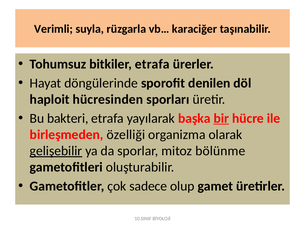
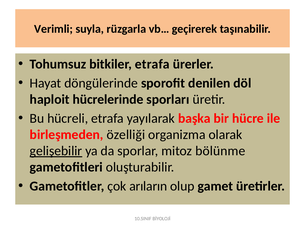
karaciğer: karaciğer -> geçirerek (194, 29)
hücresinden: hücresinden -> hücrelerinde (108, 99)
bakteri: bakteri -> hücreli (68, 118)
bir underline: present -> none (221, 118)
sadece: sadece -> arıların (148, 186)
